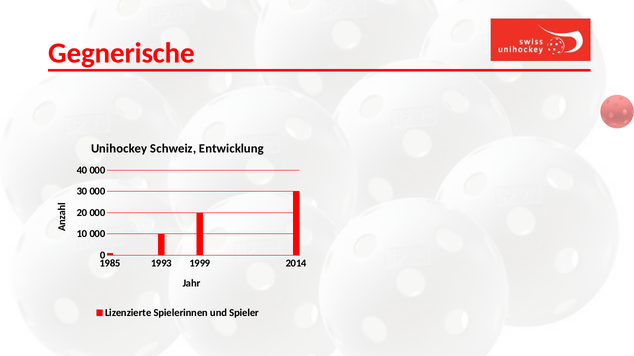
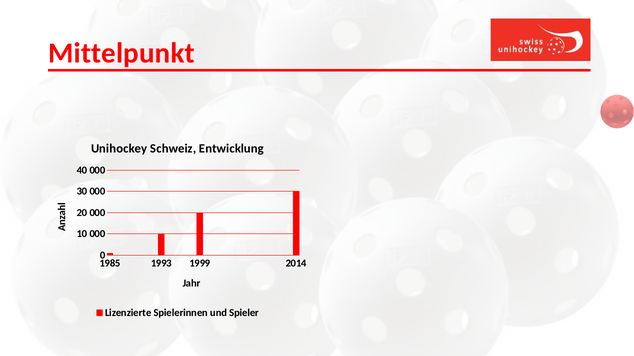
Gegnerische: Gegnerische -> Mittelpunkt (122, 53)
